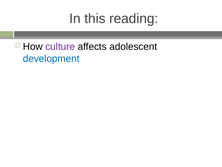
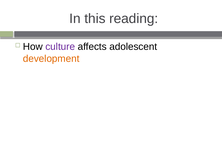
development colour: blue -> orange (51, 58)
